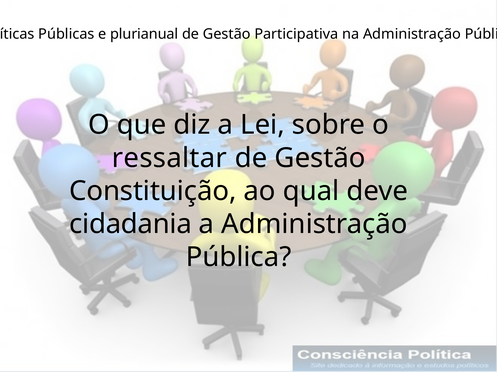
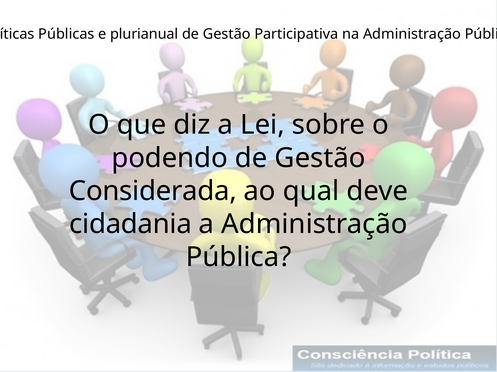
ressaltar: ressaltar -> podendo (170, 158)
Constituição: Constituição -> Considerada (153, 191)
